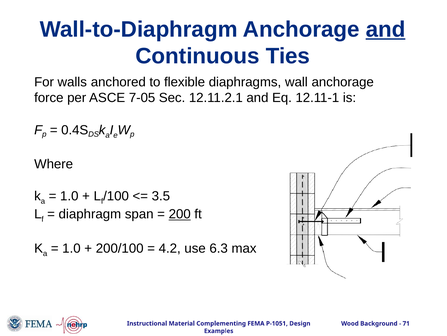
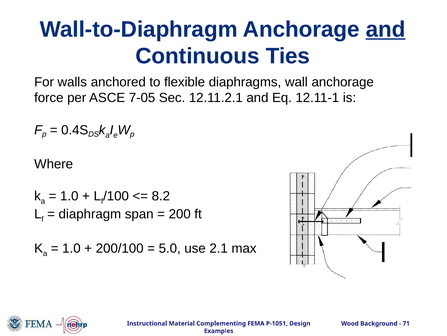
3.5: 3.5 -> 8.2 (161, 196)
200 underline: present -> none (180, 214)
4.2: 4.2 -> 5.0 (170, 248)
6.3: 6.3 -> 2.1 (219, 248)
